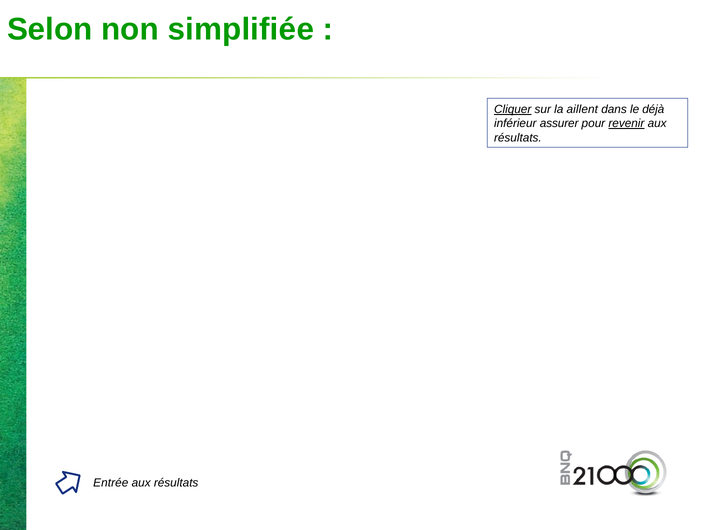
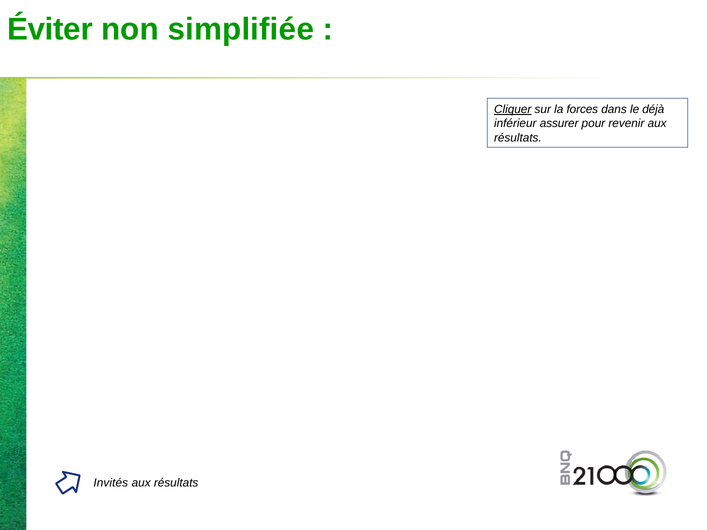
Selon: Selon -> Éviter (50, 29)
aillent: aillent -> forces (582, 109)
revenir underline: present -> none (626, 124)
Entrée: Entrée -> Invités (111, 483)
